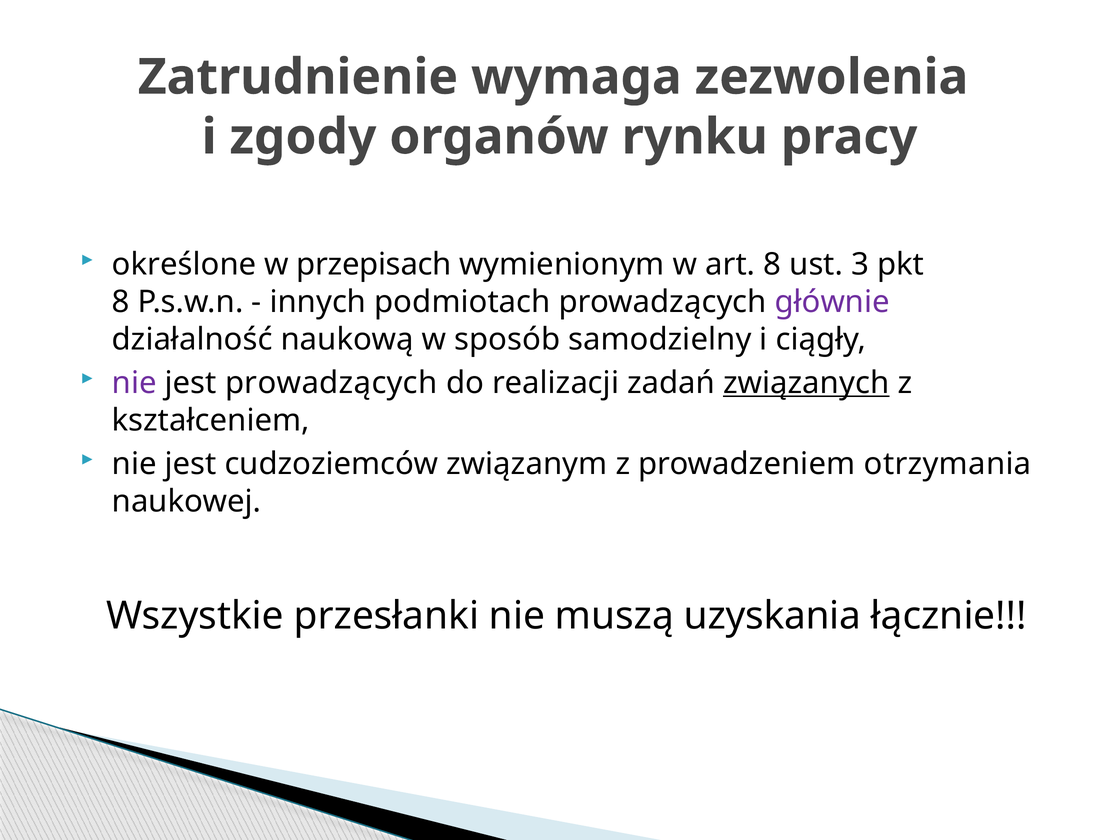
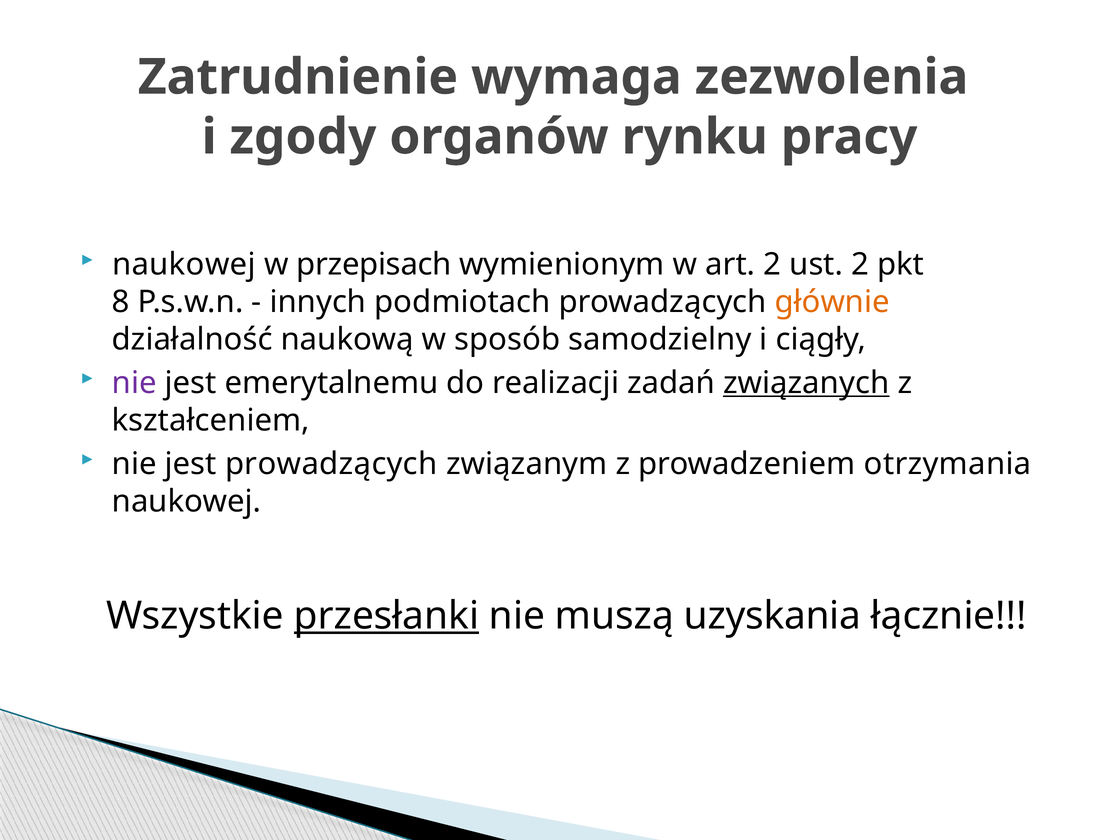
określone: określone -> naukowej (184, 265)
art 8: 8 -> 2 (772, 265)
ust 3: 3 -> 2 (860, 265)
głównie colour: purple -> orange (832, 302)
jest prowadzących: prowadzących -> emerytalnemu (331, 383)
jest cudzoziemców: cudzoziemców -> prowadzących (331, 464)
przesłanki underline: none -> present (386, 616)
